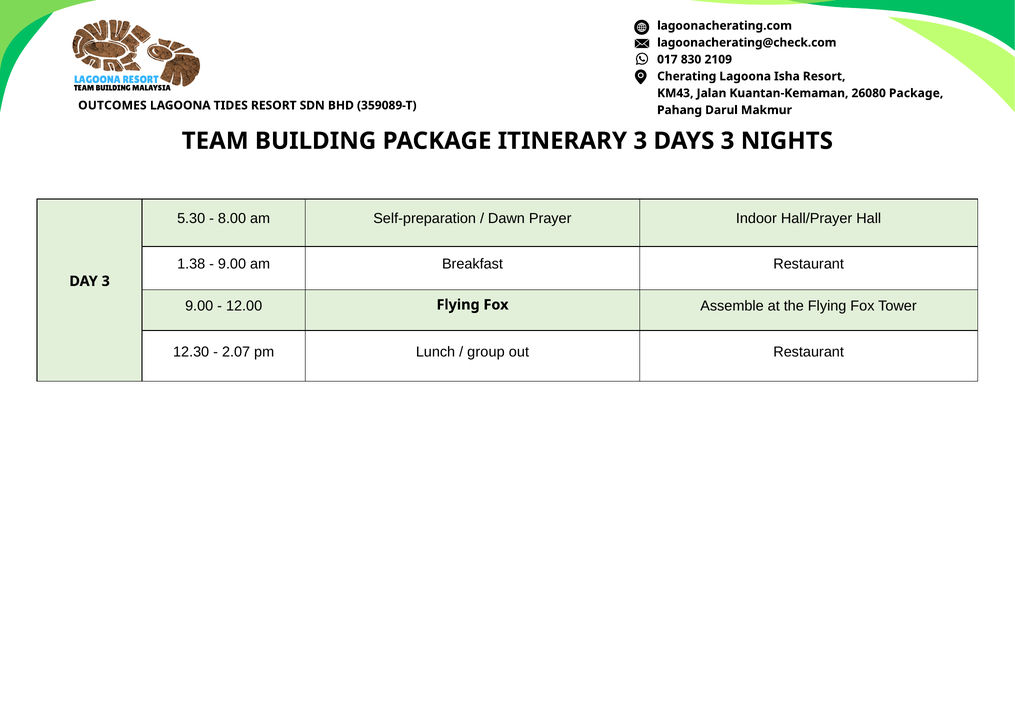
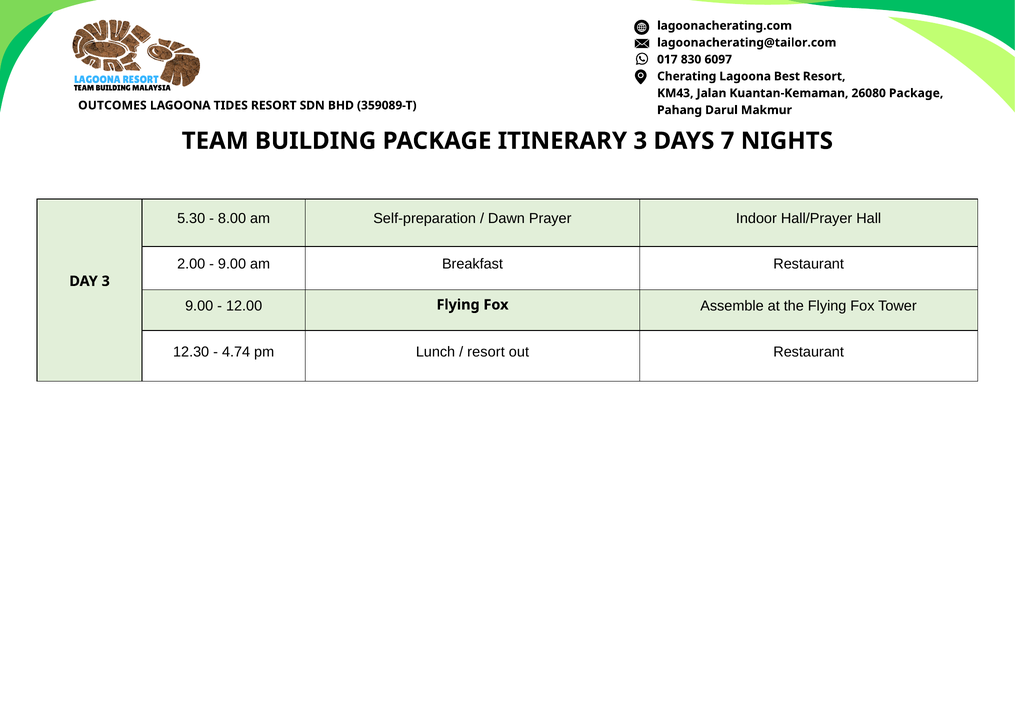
lagoonacherating@check.com: lagoonacherating@check.com -> lagoonacherating@tailor.com (747, 43)
2109: 2109 -> 6097 (718, 59)
Isha: Isha -> Best (787, 76)
DAYS 3: 3 -> 7 (728, 141)
1.38: 1.38 -> 2.00 (191, 264)
2.07: 2.07 -> 4.74 (236, 352)
group: group -> resort (486, 352)
